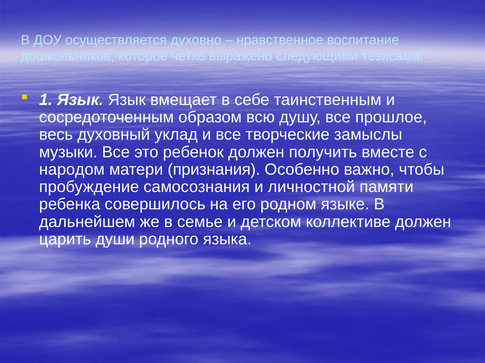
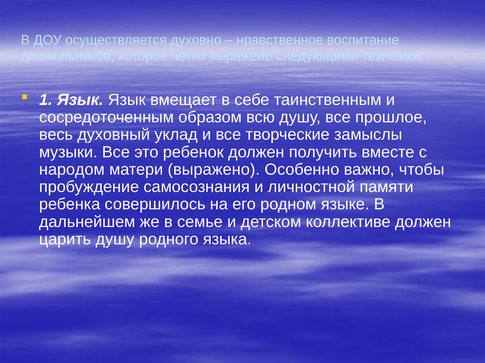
матери признания: признания -> выражено (214, 170)
царить души: души -> душу (115, 240)
